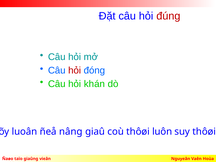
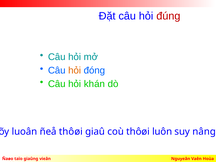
hỏi colour: red -> orange (75, 70)
ñeå nâng: nâng -> thôøi (71, 132)
suy thôøi: thôøi -> nâng (204, 132)
